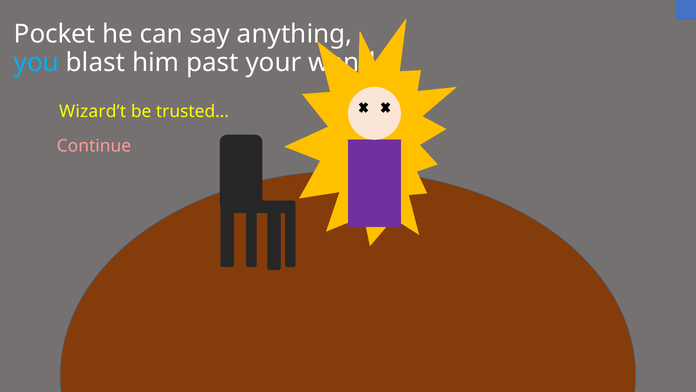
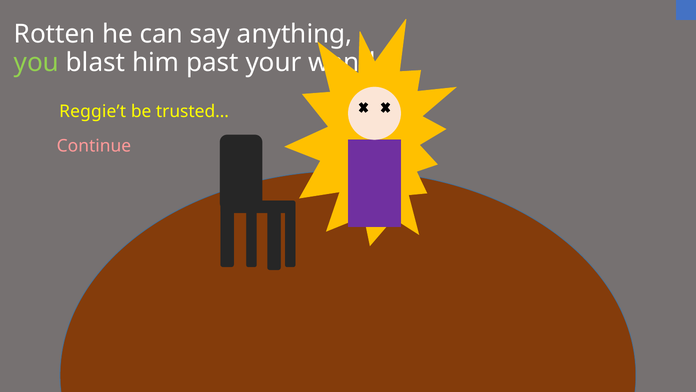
Pocket: Pocket -> Rotten (55, 34)
you colour: light blue -> light green (37, 62)
Wizard’t: Wizard’t -> Reggie’t (93, 111)
